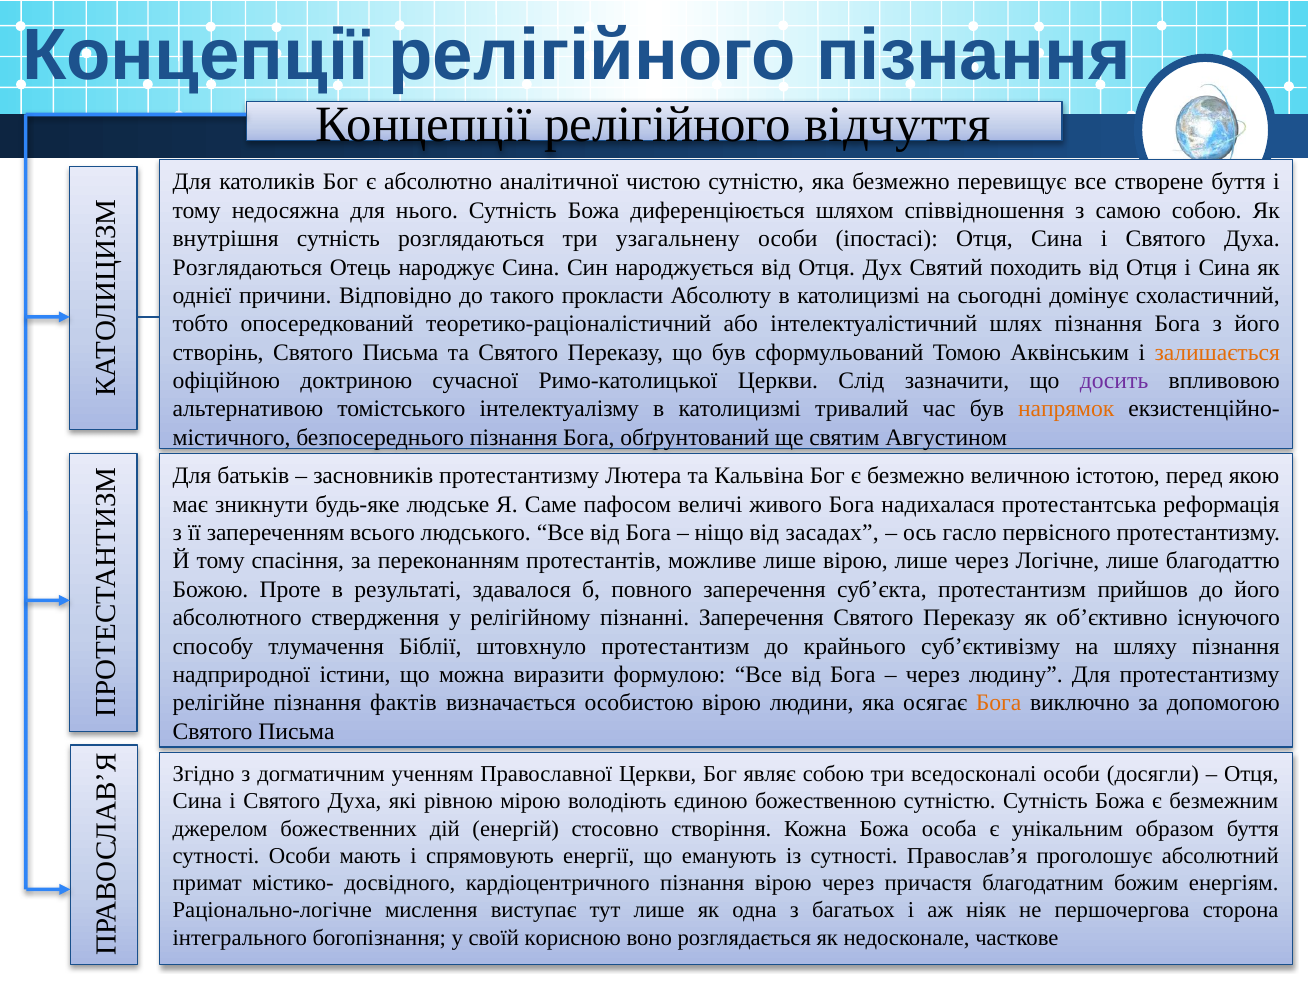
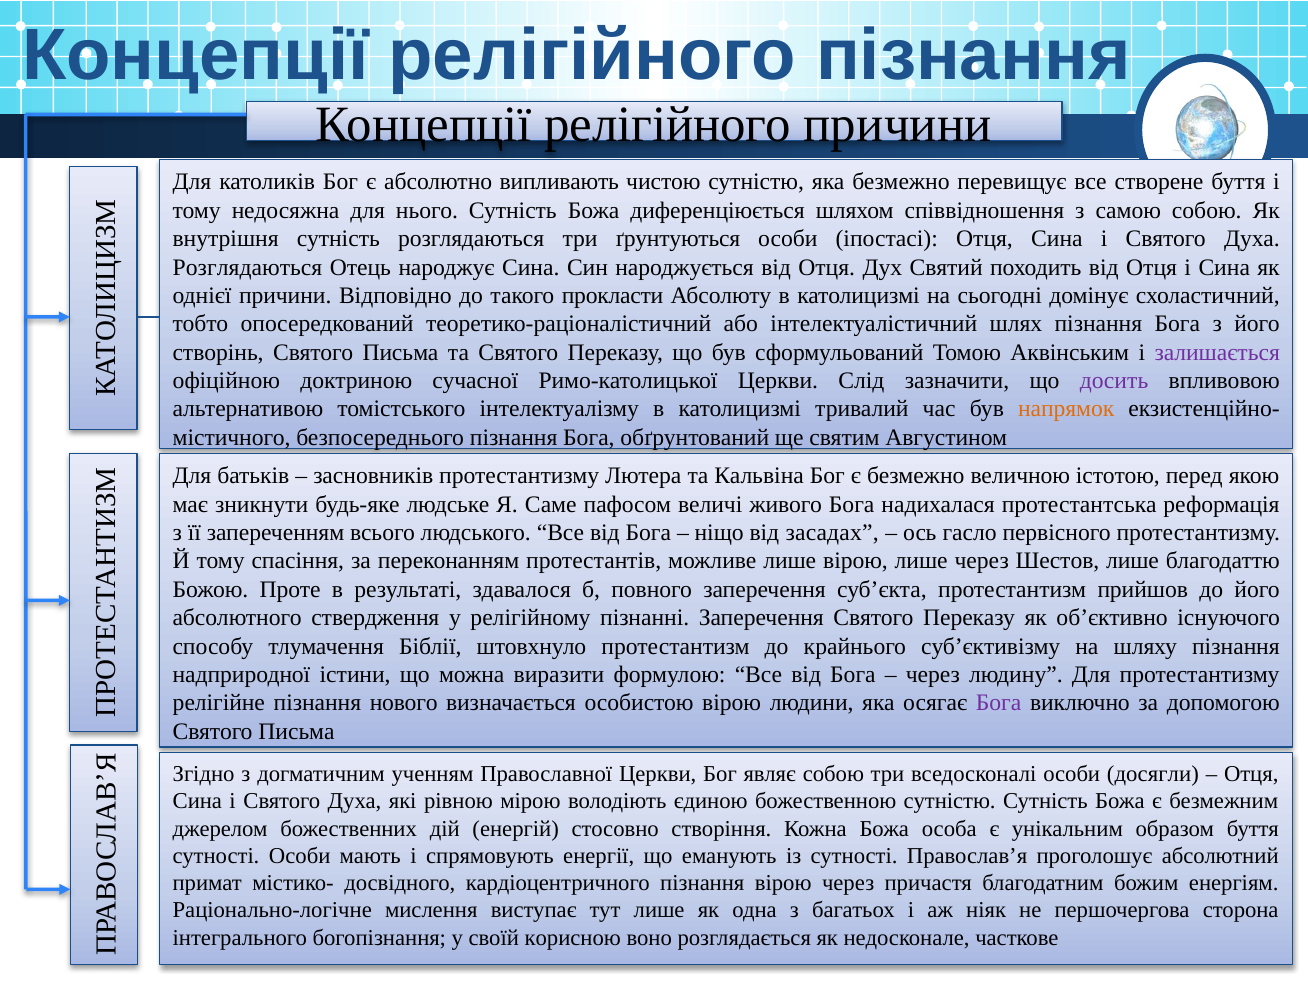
релігійного відчуття: відчуття -> причини (898, 124)
аналітичної: аналітичної -> випливають (559, 182)
узагальнену: узагальнену -> ґрунтуються (678, 239)
залишається colour: orange -> purple (1217, 352)
Логічне: Логічне -> Шестов (1057, 561)
фактів: фактів -> нового (404, 703)
Бога colour: orange -> purple (999, 703)
